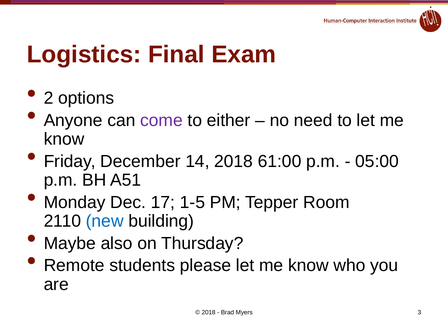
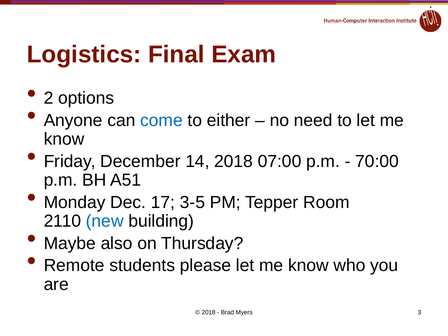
come colour: purple -> blue (162, 120)
61:00: 61:00 -> 07:00 (280, 161)
05:00: 05:00 -> 70:00 (377, 161)
1-5: 1-5 -> 3-5 (192, 202)
